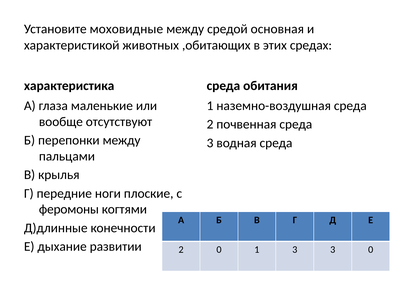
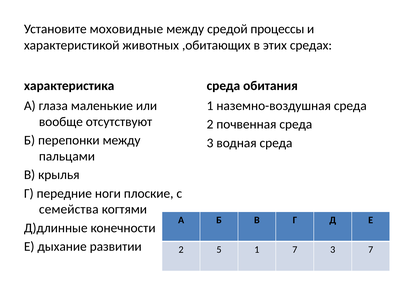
основная: основная -> процессы (277, 29)
феромоны: феромоны -> семейства (69, 210)
2 0: 0 -> 5 (219, 250)
1 3: 3 -> 7 (295, 250)
3 0: 0 -> 7 (371, 250)
